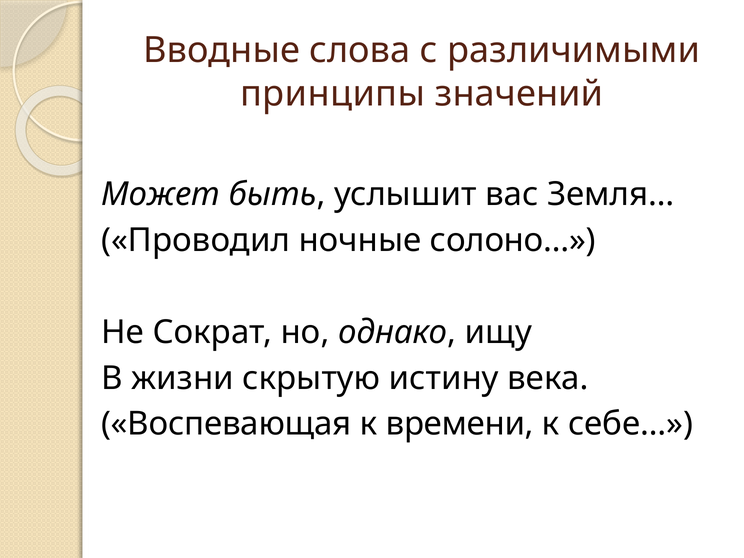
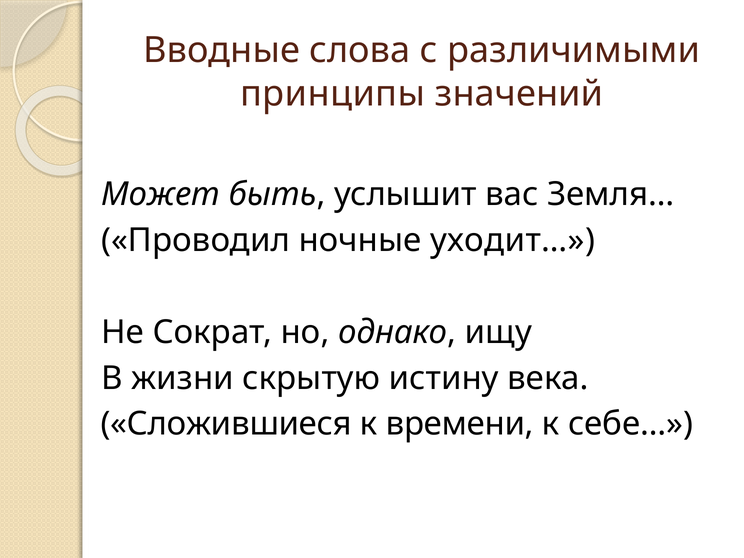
солоно…: солоно… -> уходит… (513, 240)
Воспевающая: Воспевающая -> Сложившиеся (226, 424)
